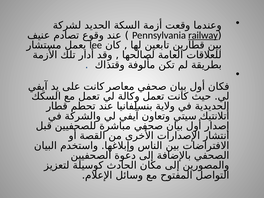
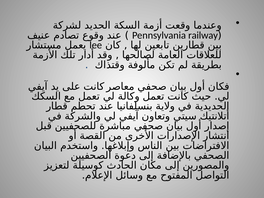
railway underline: present -> none (203, 35)
